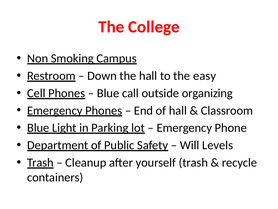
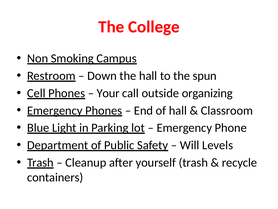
easy: easy -> spun (205, 76)
Blue: Blue -> Your (108, 93)
